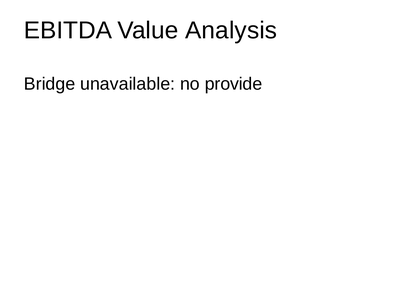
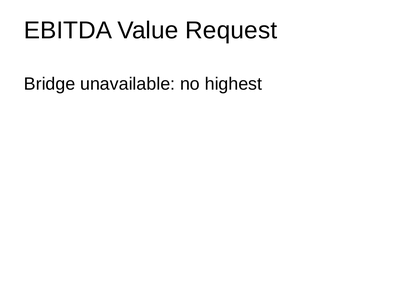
Analysis: Analysis -> Request (231, 30)
provide: provide -> highest (233, 84)
